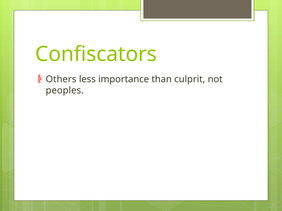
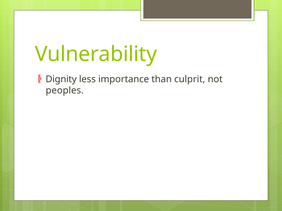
Confiscators: Confiscators -> Vulnerability (96, 54)
Others: Others -> Dignity (61, 79)
